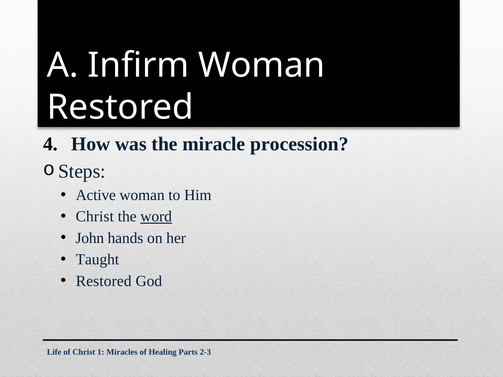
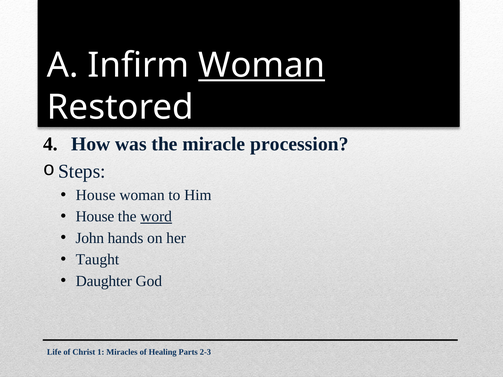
Woman underline: none -> present (262, 65)
Active: Active -> House (96, 195)
Christ: Christ -> House (95, 217)
Restored: Restored -> Daughter (104, 281)
